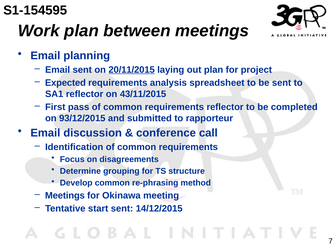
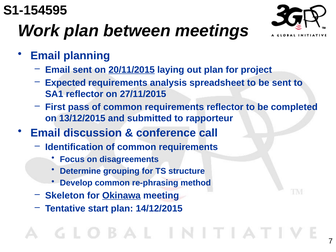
43/11/2015: 43/11/2015 -> 27/11/2015 (143, 94)
93/12/2015: 93/12/2015 -> 13/12/2015 (82, 118)
Meetings: Meetings -> Skeleton (65, 195)
Okinawa underline: none -> present (121, 195)
start sent: sent -> plan (122, 209)
